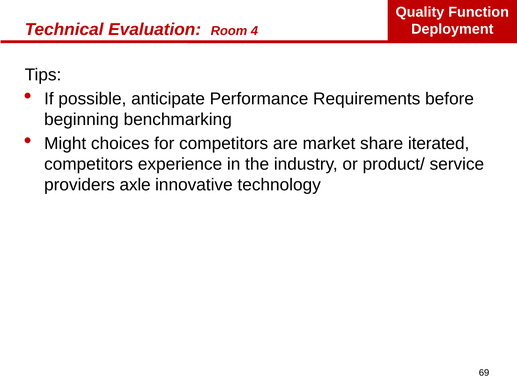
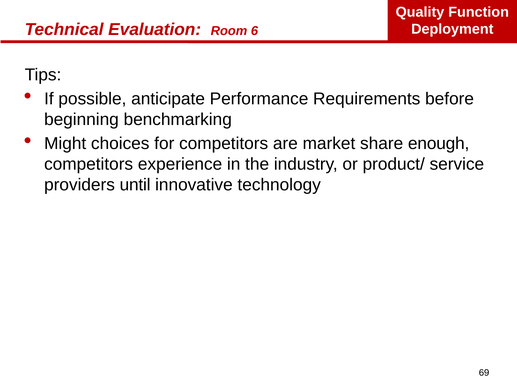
4: 4 -> 6 (254, 31)
iterated: iterated -> enough (439, 144)
axle: axle -> until (135, 185)
